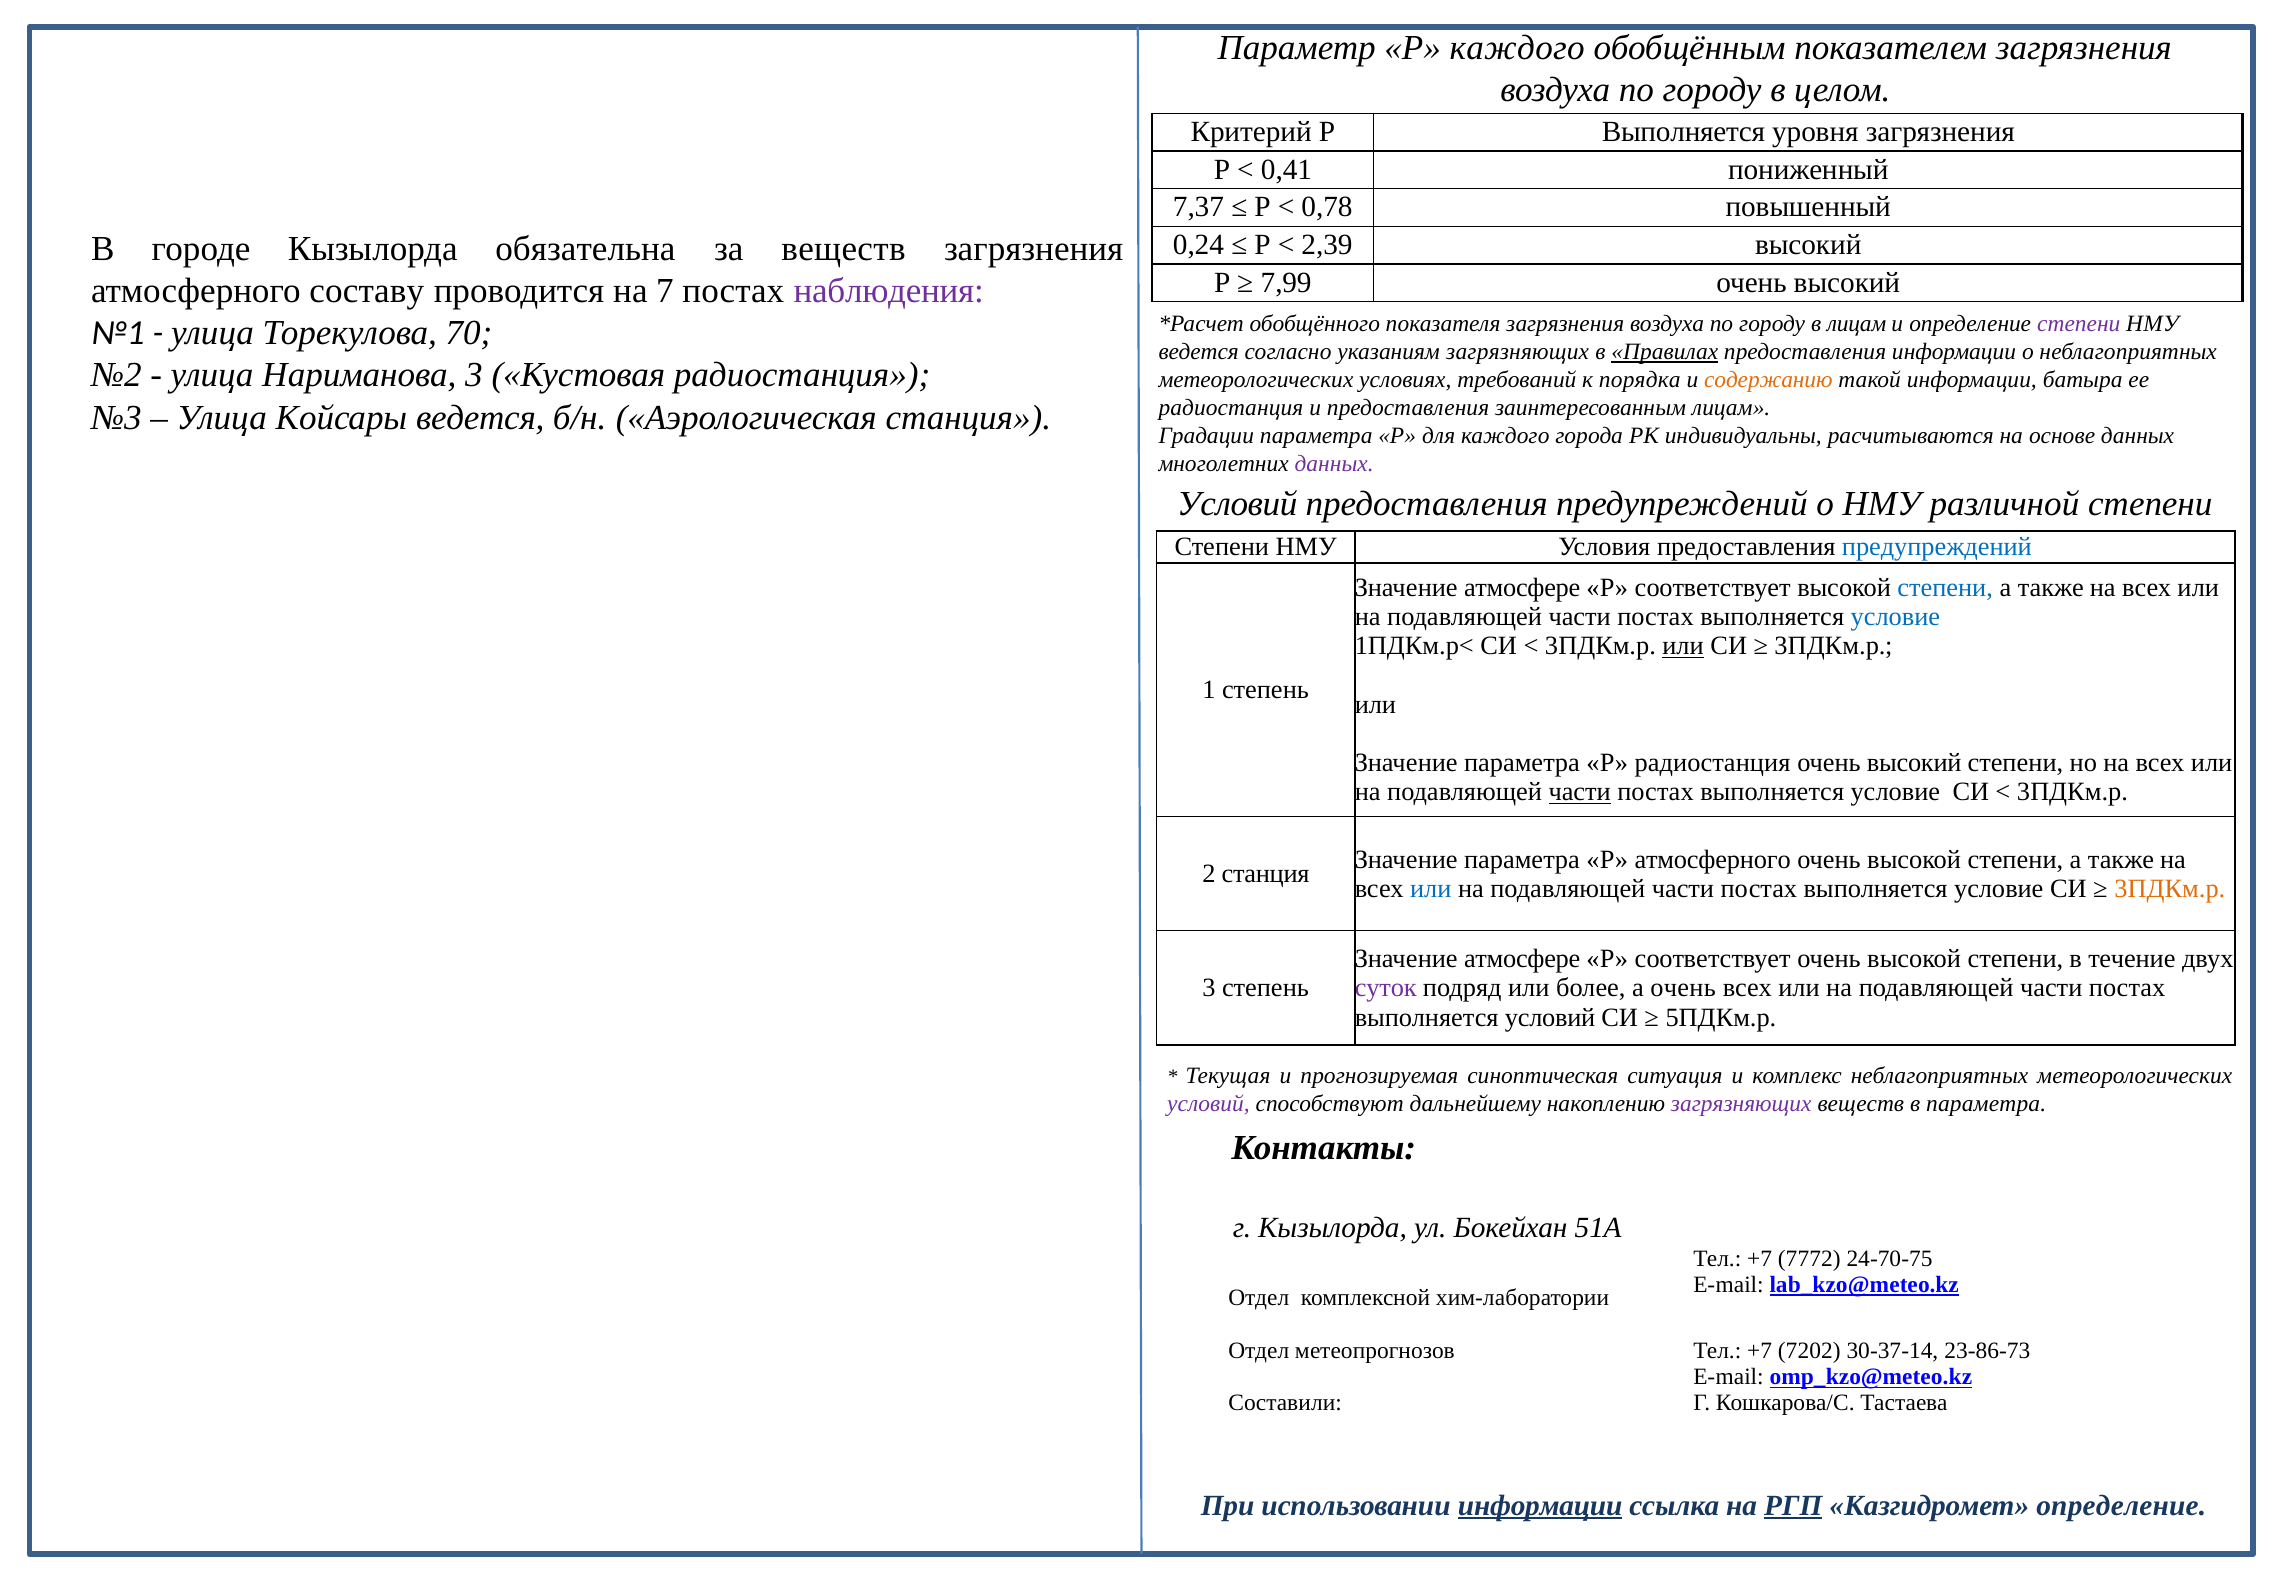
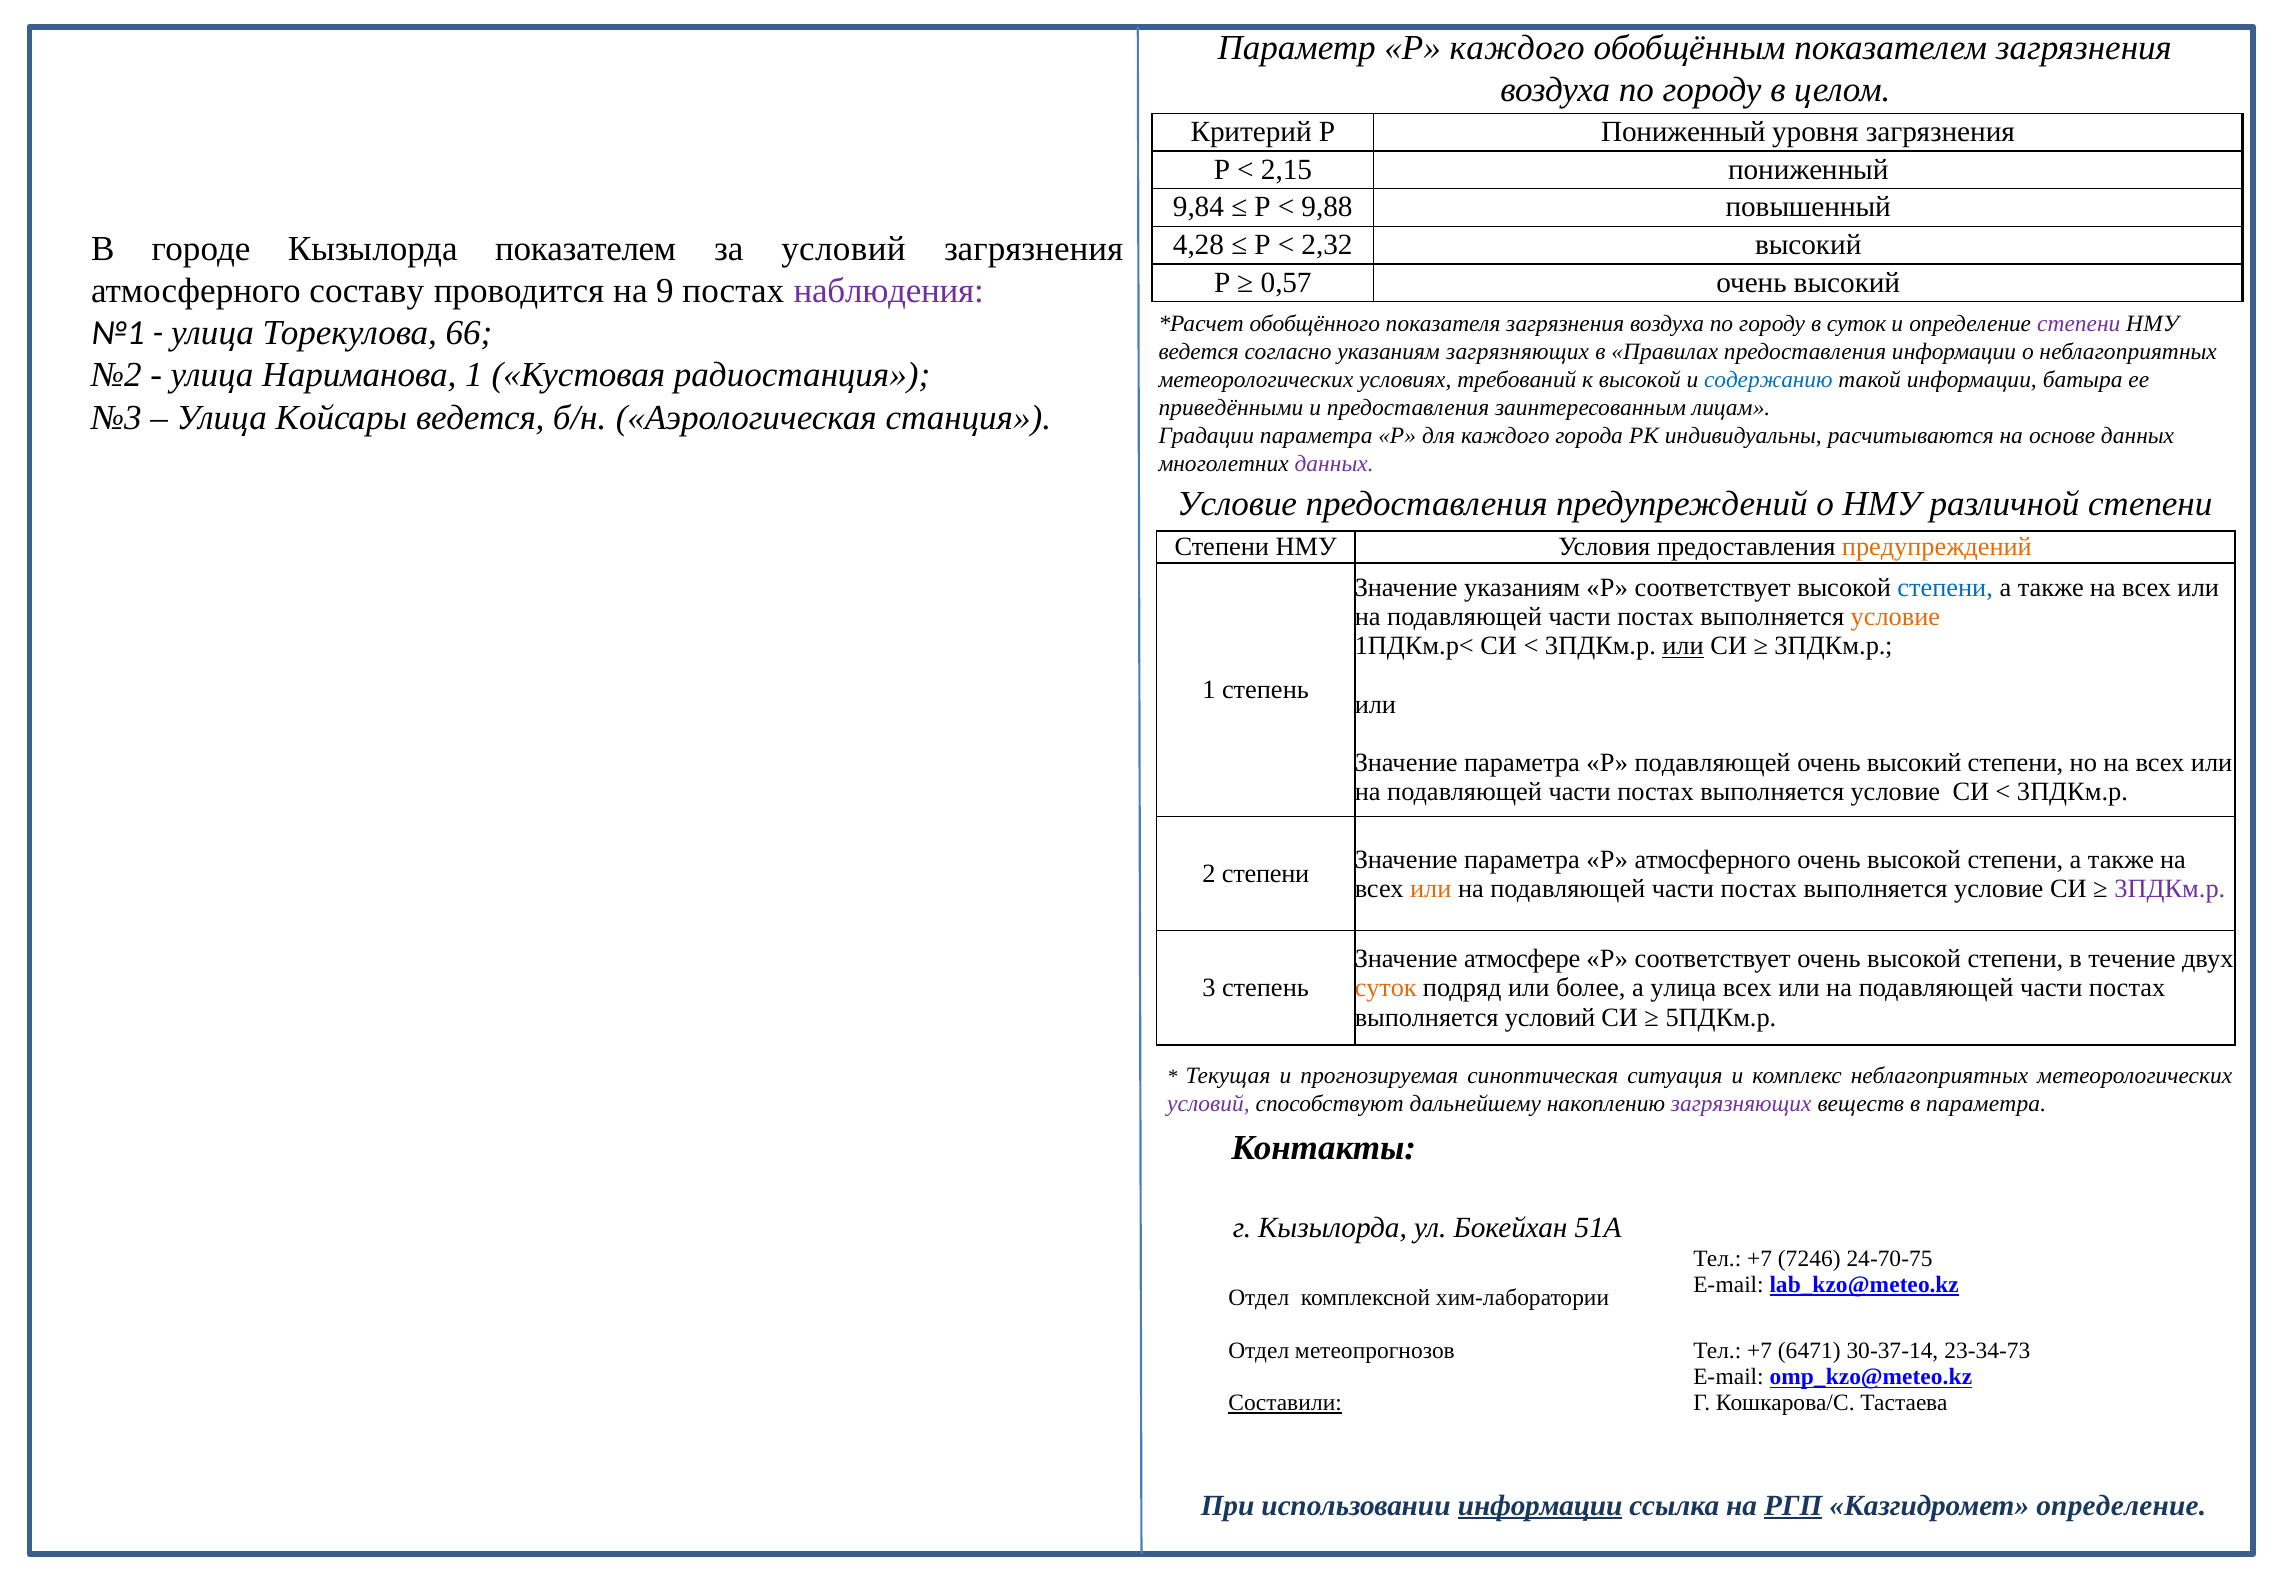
Р Выполняется: Выполняется -> Пониженный (1683, 132)
0,41: 0,41 -> 2,15 (1286, 170)
7,37: 7,37 -> 9,84 (1198, 207)
0,78: 0,78 -> 9,88 (1327, 207)
0,24: 0,24 -> 4,28 (1198, 245)
2,39: 2,39 -> 2,32 (1327, 245)
Кызылорда обязательна: обязательна -> показателем (586, 249)
за веществ: веществ -> условий (843, 249)
7,99: 7,99 -> 0,57 (1286, 283)
7: 7 -> 9 (665, 291)
в лицам: лицам -> суток (1857, 324)
70: 70 -> 66 (469, 333)
Правилах underline: present -> none (1665, 352)
Нариманова 3: 3 -> 1 (474, 375)
к порядка: порядка -> высокой (1640, 380)
содержанию colour: orange -> blue (1768, 380)
радиостанция: радиостанция -> приведёнными (1231, 408)
Условий: Условий -> Условие (1237, 504)
предупреждений colour: blue -> orange (1937, 547)
атмосфере: атмосфере -> указаниям (1522, 588)
условие colour: blue -> orange (1895, 617)
Р радиостанция: радиостанция -> подавляющей (1713, 763)
части underline: present -> none (1580, 792)
2 станция: станция -> степени (1266, 874)
или colour: blue -> orange (1431, 888)
3ПДКм.р colour: orange -> purple (2170, 888)
суток colour: purple -> orange (1386, 988)
а очень: очень -> улица (1683, 988)
7772: 7772 -> 7246 (1809, 1258)
7202: 7202 -> 6471 (1809, 1351)
23-86-73: 23-86-73 -> 23-34-73 (1987, 1351)
Составили underline: none -> present (1285, 1403)
